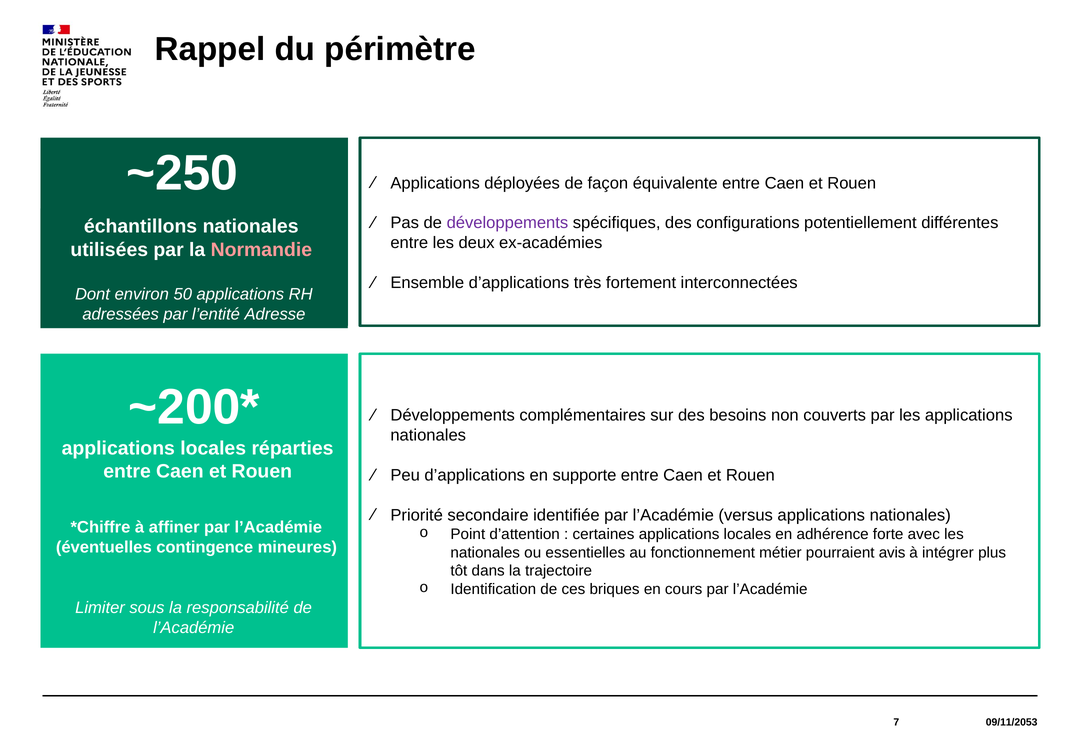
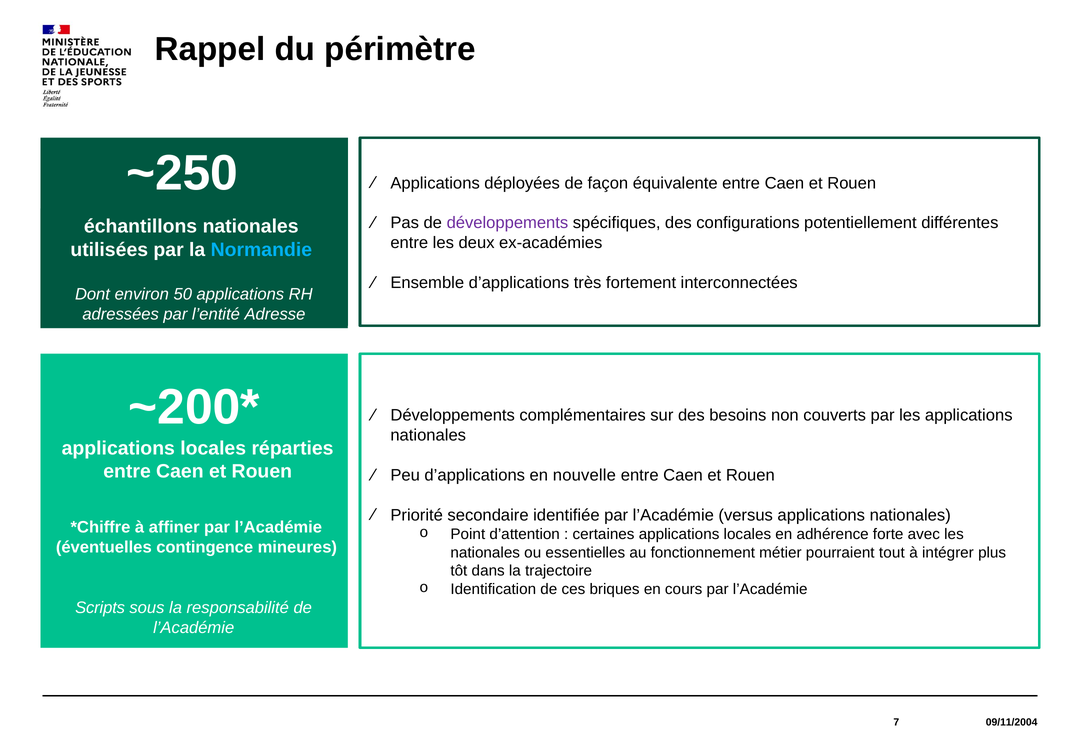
Normandie colour: pink -> light blue (261, 250)
supporte: supporte -> nouvelle (584, 475)
avis: avis -> tout (892, 552)
Limiter: Limiter -> Scripts (100, 608)
09/11/2053: 09/11/2053 -> 09/11/2004 (1012, 722)
